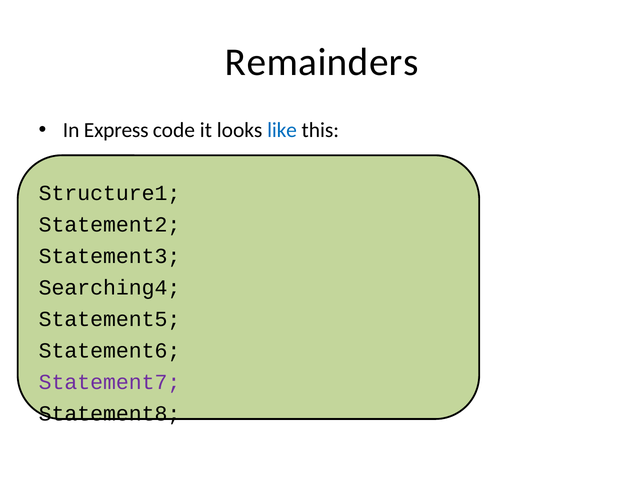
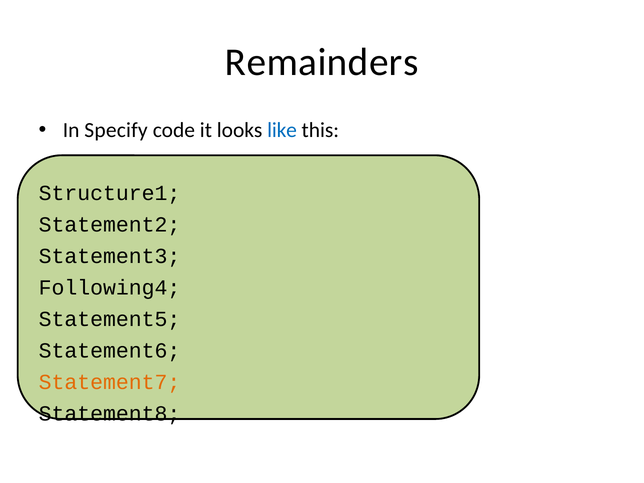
Express: Express -> Specify (116, 130)
Searching4: Searching4 -> Following4 (110, 288)
Statement7 colour: purple -> orange (110, 382)
